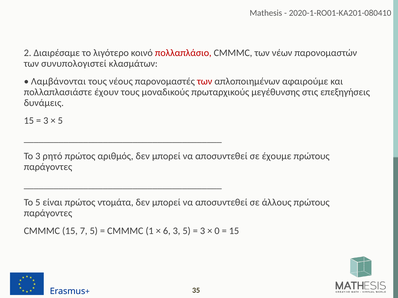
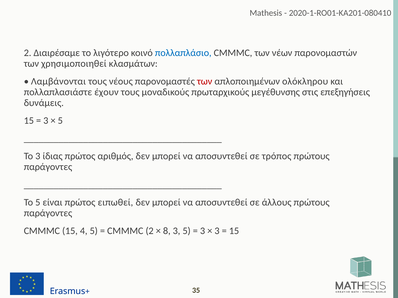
πολλαπλάσιο colour: red -> blue (183, 53)
συνυπολογιστεί: συνυπολογιστεί -> χρησιμοποιηθεί (74, 64)
αφαιρούμε: αφαιρούμε -> ολόκληρου (305, 82)
ρητό: ρητό -> ίδιας (53, 156)
έχουμε: έχουμε -> τρόπος (277, 156)
ντομάτα: ντομάτα -> ειπωθεί (115, 203)
7: 7 -> 4 (84, 231)
CMMMC 1: 1 -> 2 (150, 231)
6: 6 -> 8 (167, 231)
0: 0 -> 3 (217, 231)
